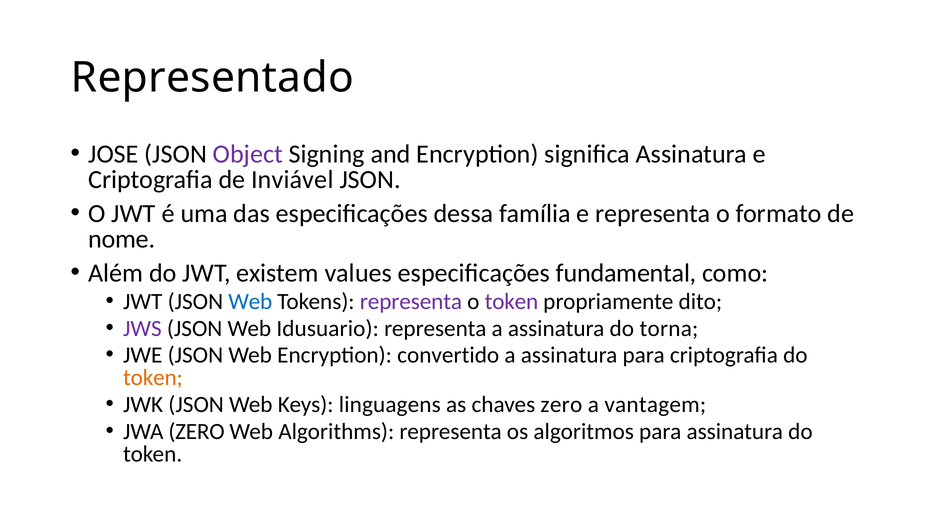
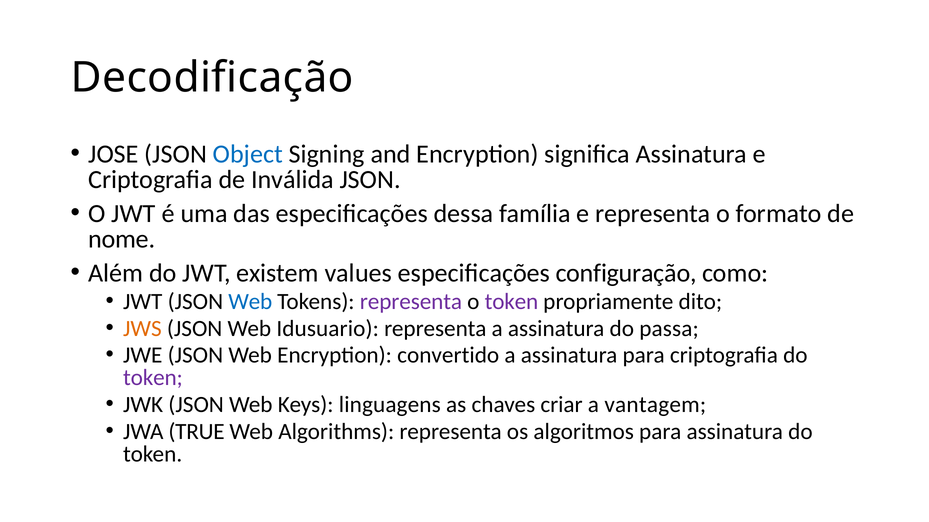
Representado: Representado -> Decodificação (212, 78)
Object colour: purple -> blue (248, 154)
Inviável: Inviável -> Inválida (292, 180)
fundamental: fundamental -> configuração (626, 273)
JWS colour: purple -> orange (142, 329)
torna: torna -> passa (669, 329)
token colour: orange -> purple (153, 378)
chaves zero: zero -> criar (562, 405)
JWA ZERO: ZERO -> TRUE (197, 432)
